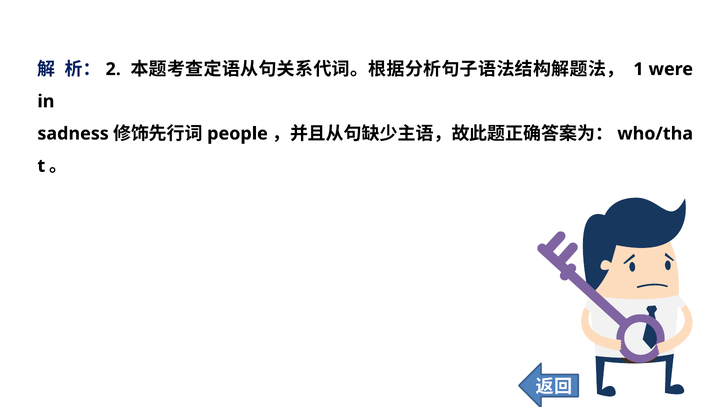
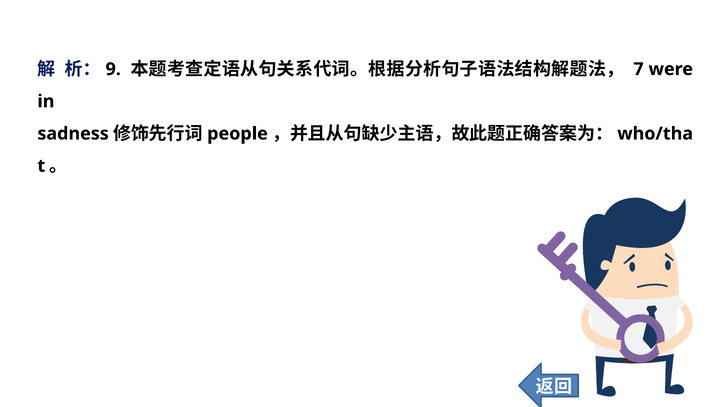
2: 2 -> 9 (113, 69)
1: 1 -> 7 (639, 69)
